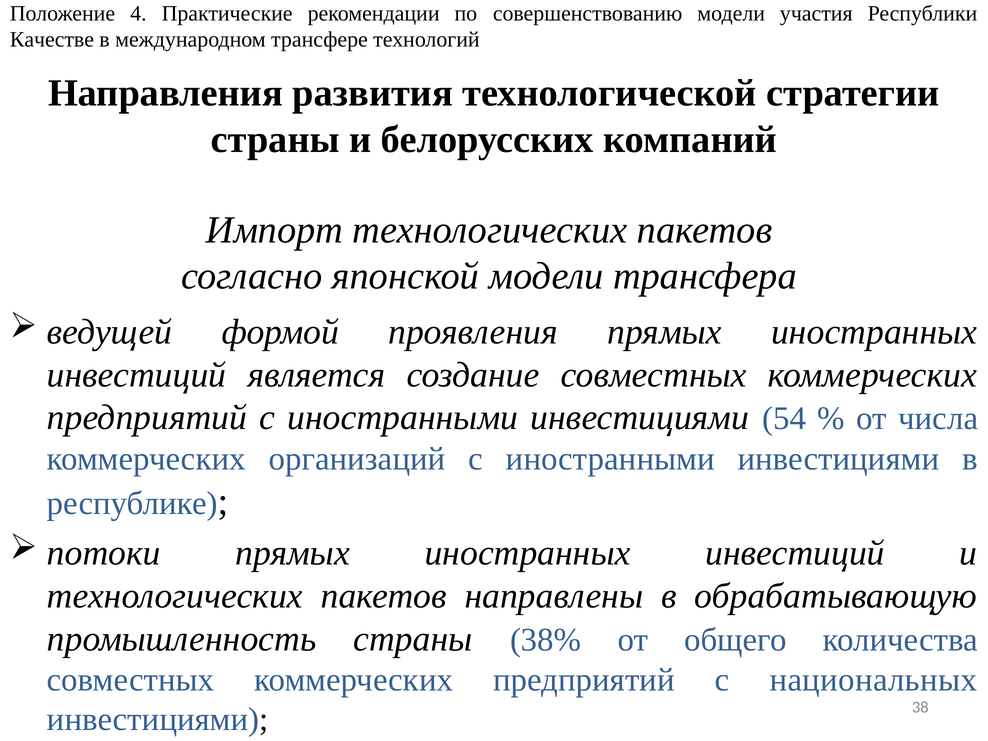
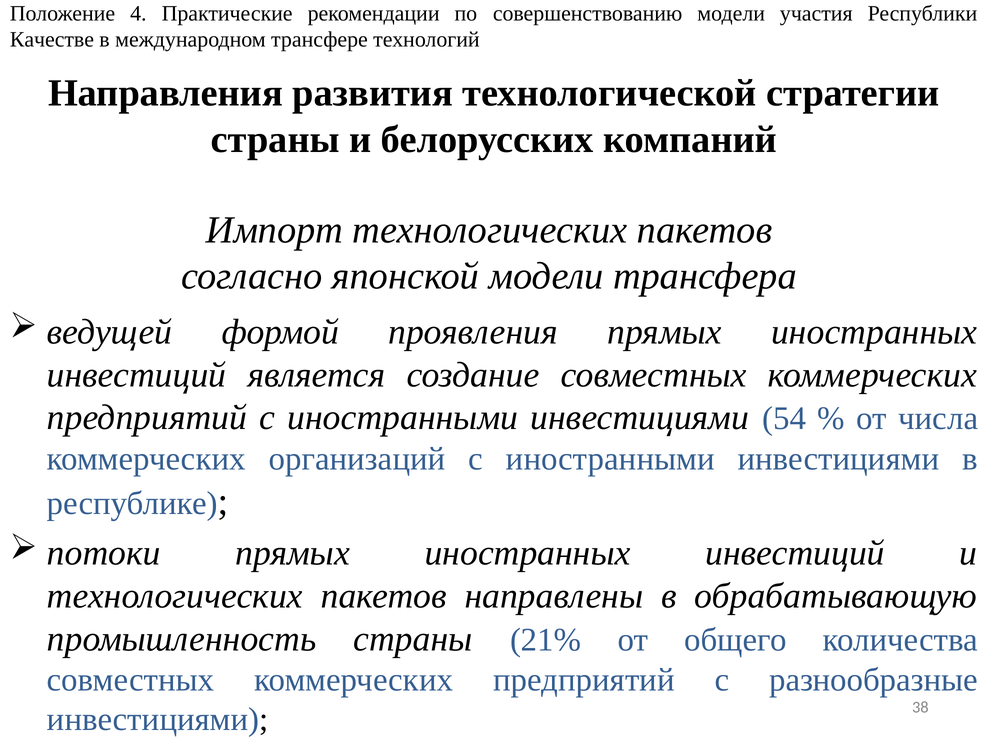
38%: 38% -> 21% (546, 640)
национальных: национальных -> разнообразные (874, 680)
